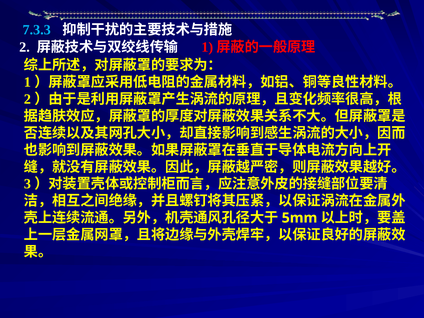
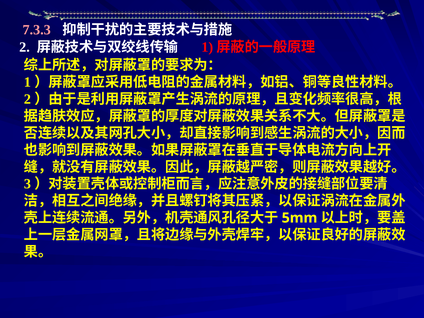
7.3.3 colour: light blue -> pink (37, 30)
